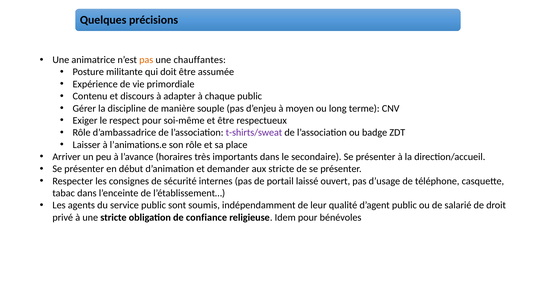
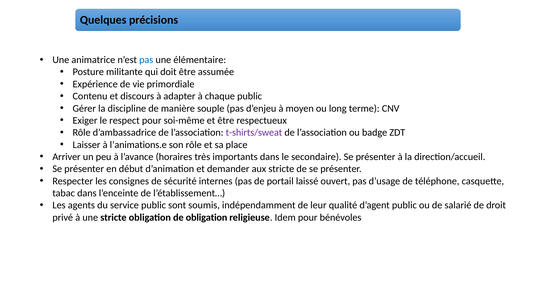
pas colour: orange -> blue (146, 60)
chauffantes: chauffantes -> élémentaire (200, 60)
de confiance: confiance -> obligation (207, 218)
